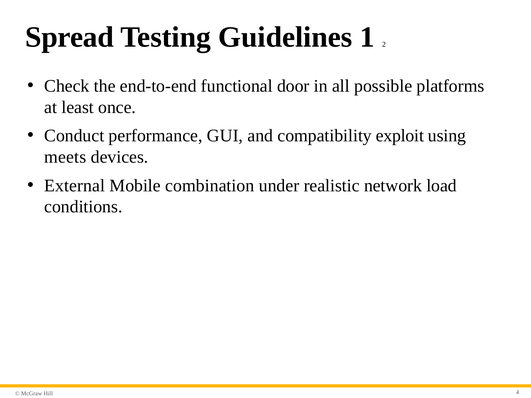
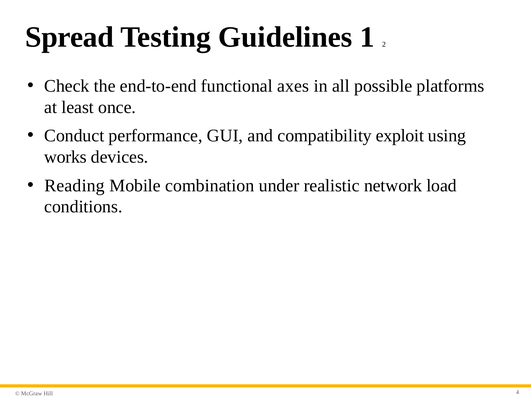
door: door -> axes (293, 86)
meets: meets -> works (65, 157)
External: External -> Reading (75, 186)
